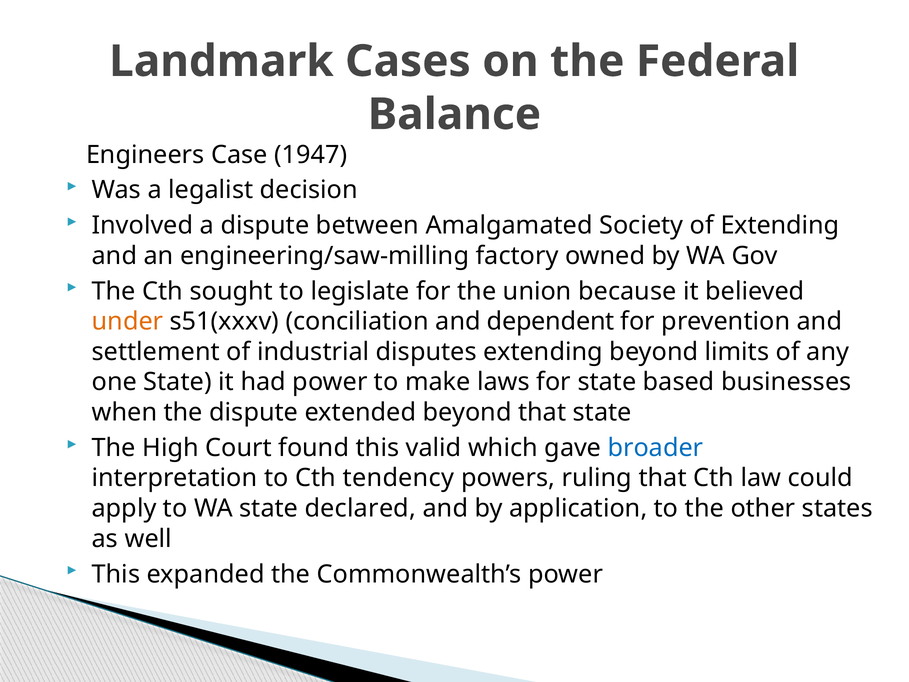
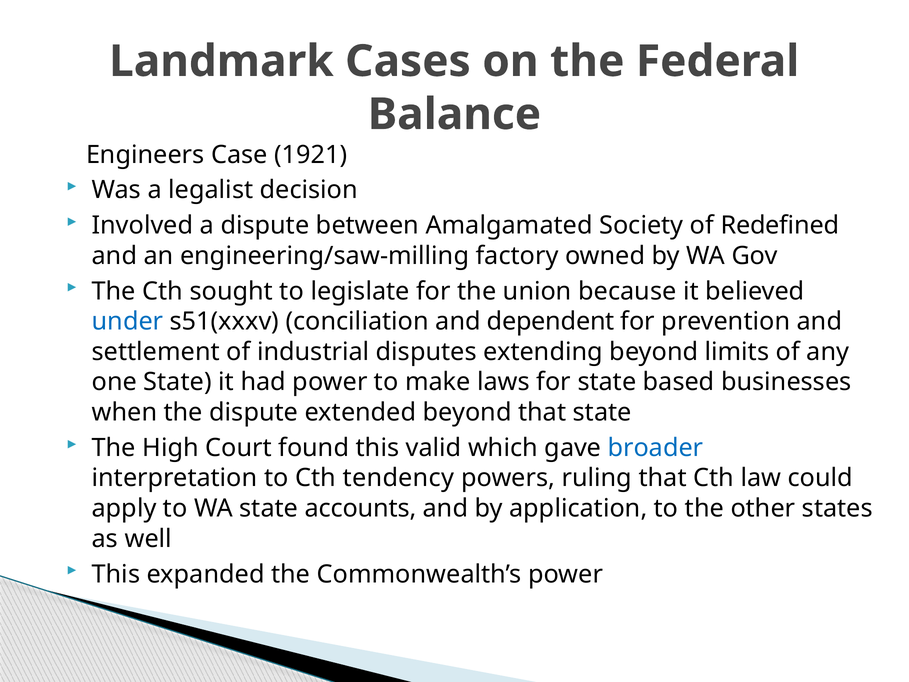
1947: 1947 -> 1921 (311, 155)
of Extending: Extending -> Redefined (780, 225)
under colour: orange -> blue (128, 321)
declared: declared -> accounts (361, 508)
